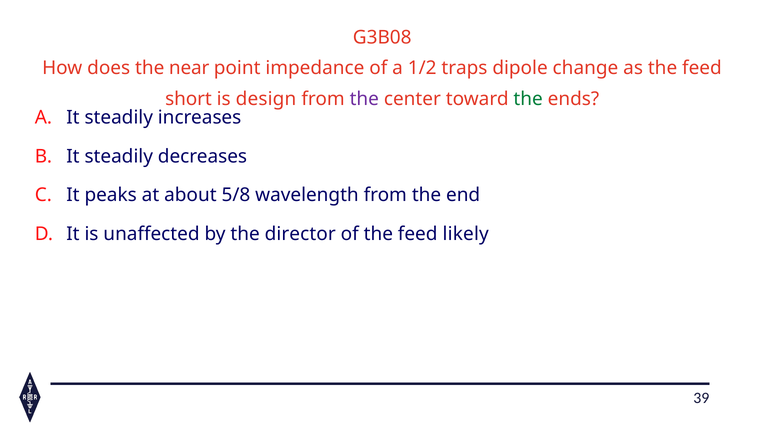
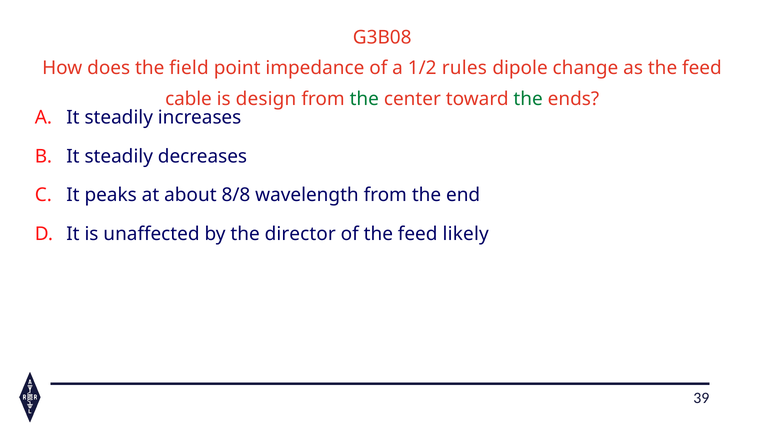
near: near -> field (189, 68)
traps: traps -> rules (464, 68)
short: short -> cable (188, 99)
the colour: purple -> green (364, 99)
5/8: 5/8 -> 8/8 (236, 195)
